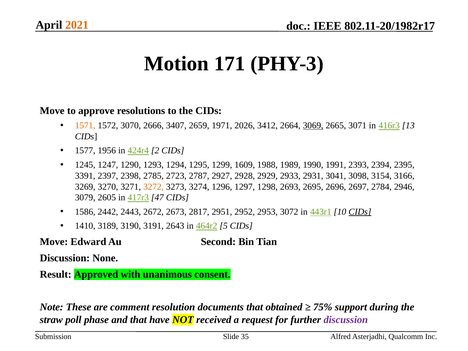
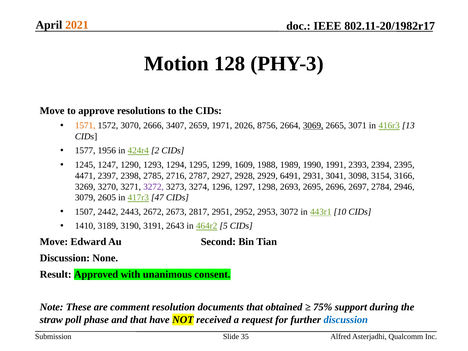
171: 171 -> 128 (230, 64)
3412: 3412 -> 8756 (268, 126)
3391: 3391 -> 4471 (85, 176)
2723: 2723 -> 2716 (176, 176)
2933: 2933 -> 6491 (290, 176)
3272 colour: orange -> purple (154, 187)
1586: 1586 -> 1507 (85, 212)
CIDs underline: present -> none (360, 212)
discussion colour: purple -> blue (346, 320)
